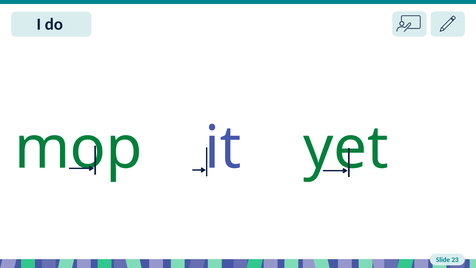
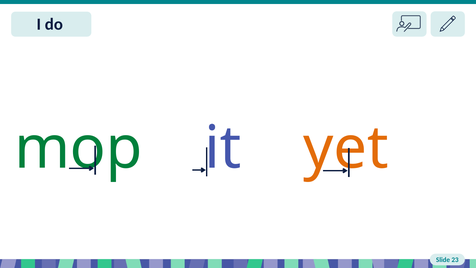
yet colour: green -> orange (346, 148)
